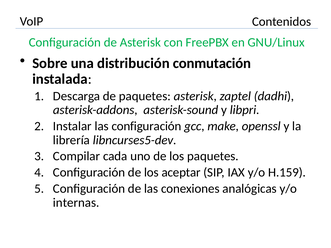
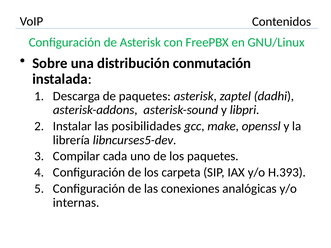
las configuración: configuración -> posibilidades (146, 126)
aceptar: aceptar -> carpeta (181, 173)
H.159: H.159 -> H.393 (287, 173)
